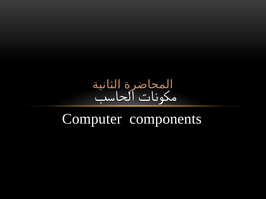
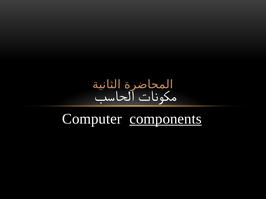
components underline: none -> present (166, 119)
